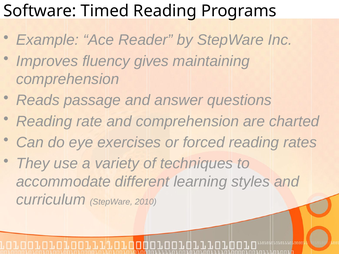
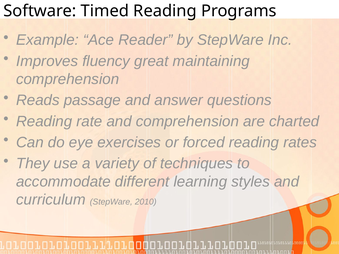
gives: gives -> great (151, 61)
